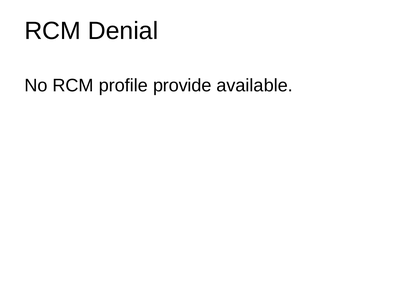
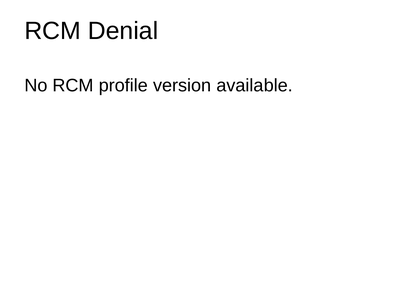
provide: provide -> version (182, 85)
